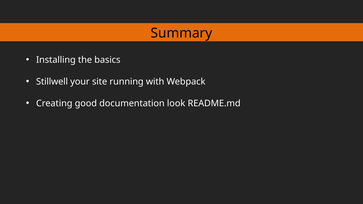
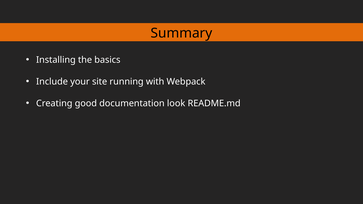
Stillwell: Stillwell -> Include (52, 82)
